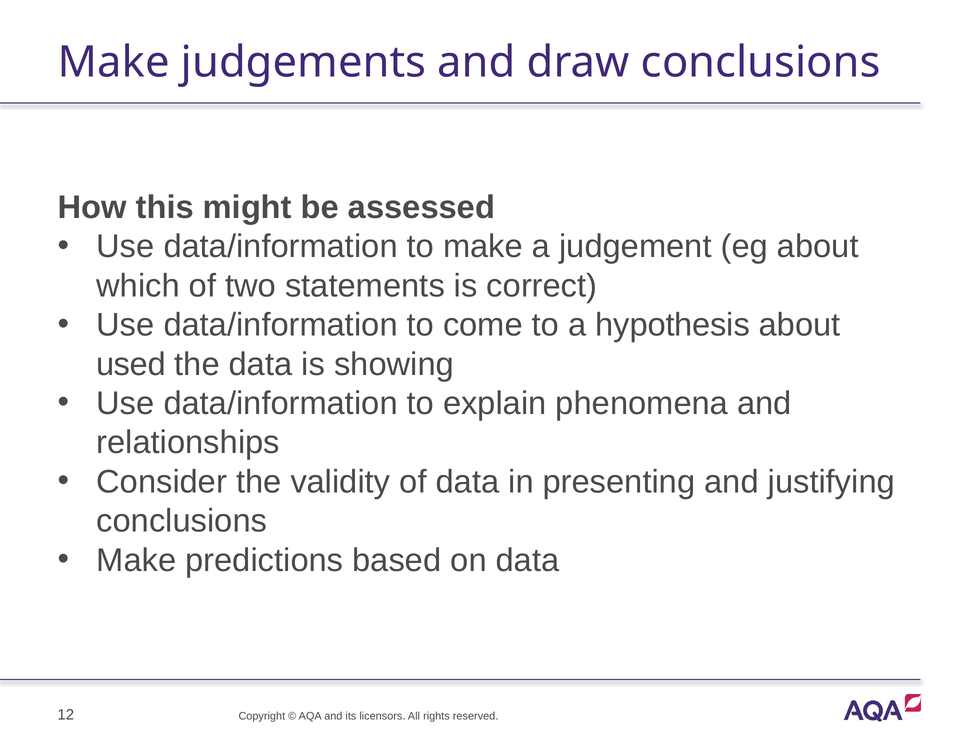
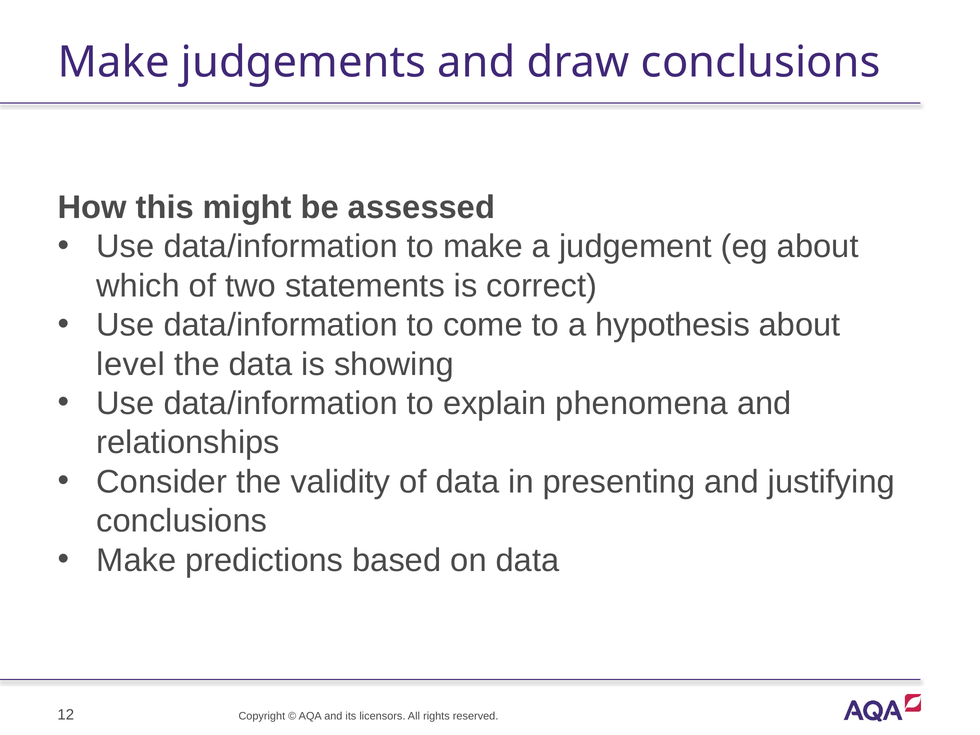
used: used -> level (131, 364)
